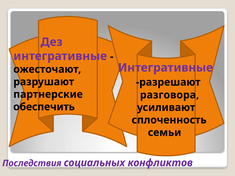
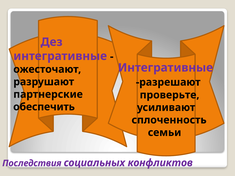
разговора: разговора -> проверьте (170, 95)
